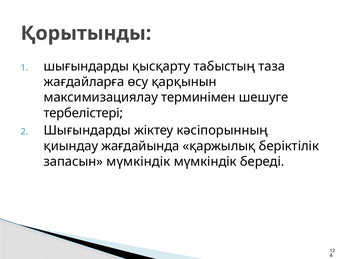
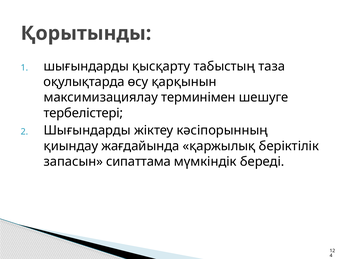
жағдайларға: жағдайларға -> оқулықтарда (84, 82)
запасын мүмкіндік: мүмкіндік -> сипаттама (138, 161)
